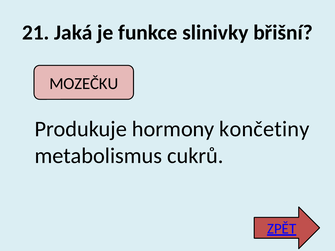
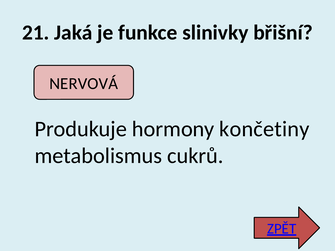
MOZEČKU: MOZEČKU -> NERVOVÁ (84, 84)
